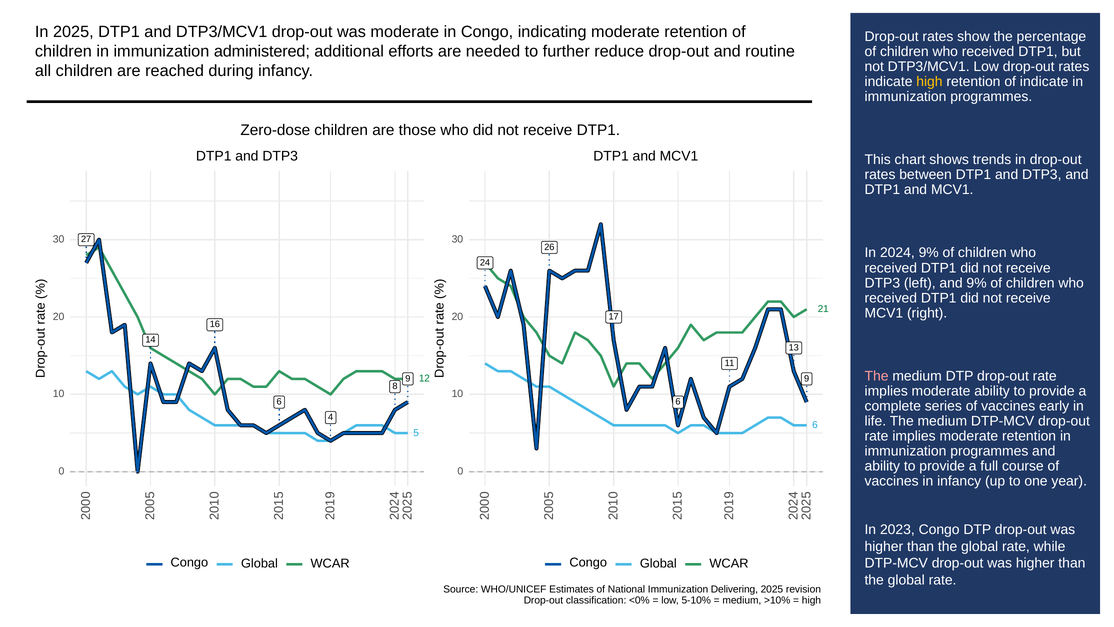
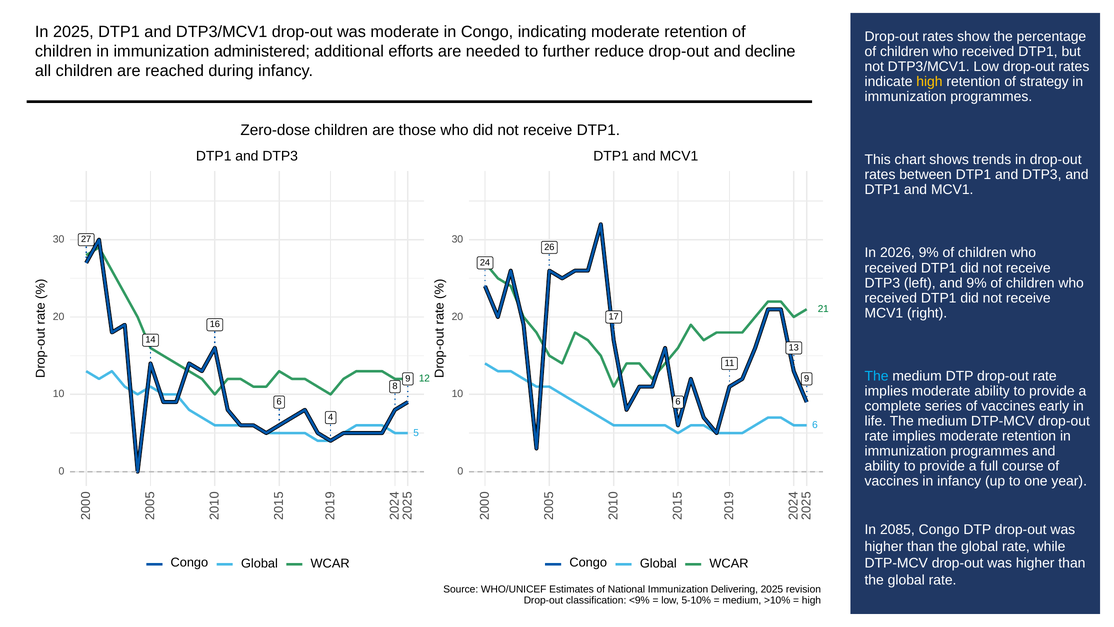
routine: routine -> decline (770, 51)
of indicate: indicate -> strategy (1044, 82)
2024: 2024 -> 2026 (897, 253)
The colour: pink -> light blue (877, 376)
2023: 2023 -> 2085 (897, 529)
<0%: <0% -> <9% (639, 600)
